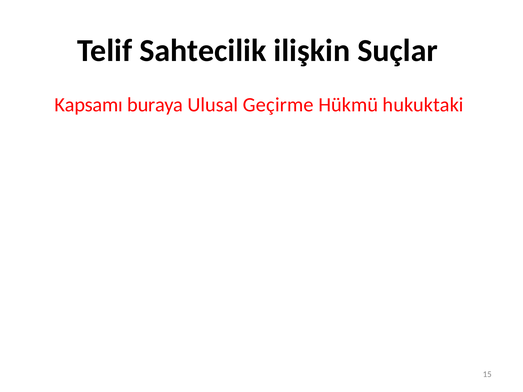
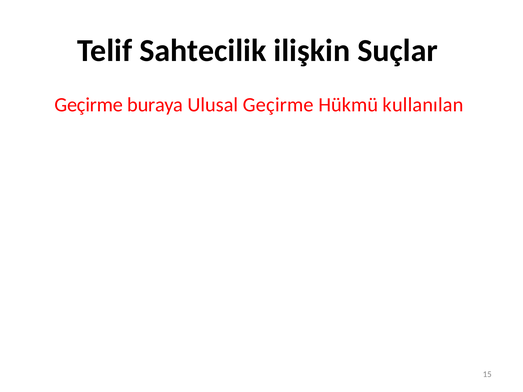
Kapsamı: Kapsamı -> Geçirme (89, 105)
hukuktaki: hukuktaki -> kullanılan (423, 105)
